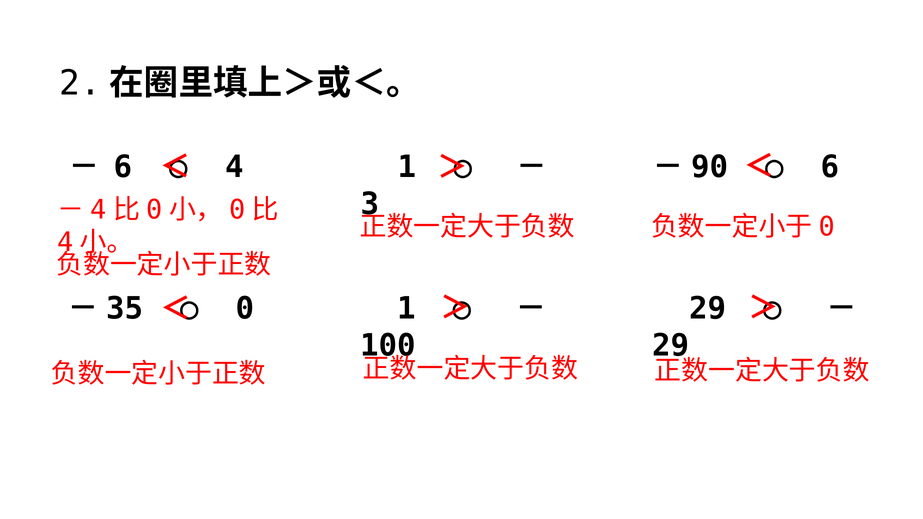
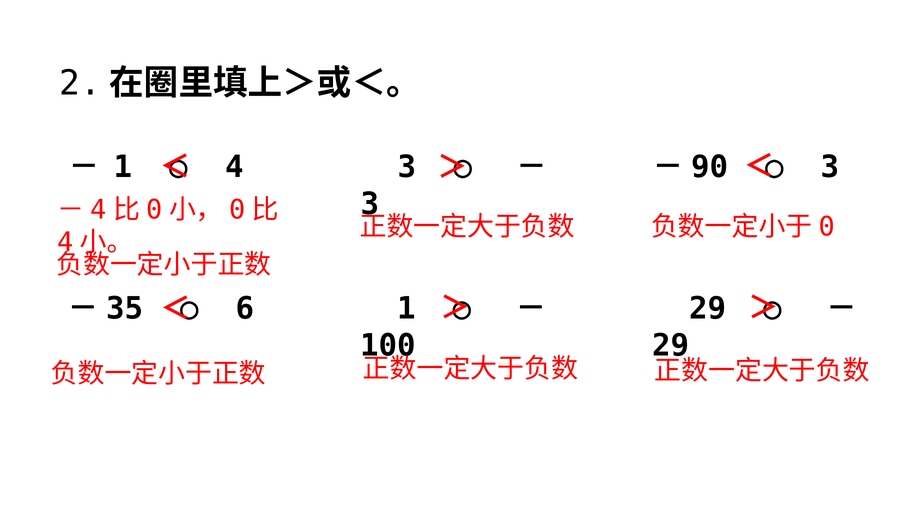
6: 6 -> 3 (830, 167)
6: 6 -> 1 (123, 167)
4 1: 1 -> 3 (407, 167)
0: 0 -> 6 (245, 309)
